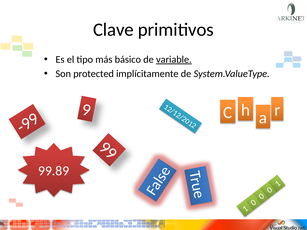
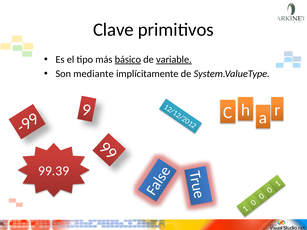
básico underline: none -> present (128, 60)
protected: protected -> mediante (93, 74)
99.89: 99.89 -> 99.39 (54, 171)
